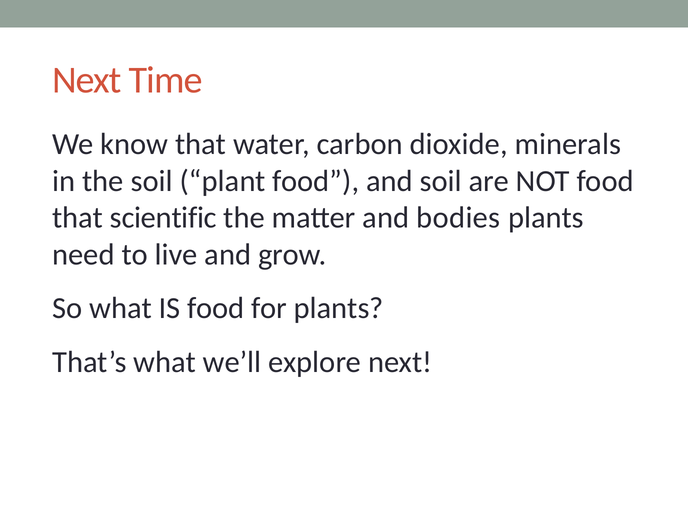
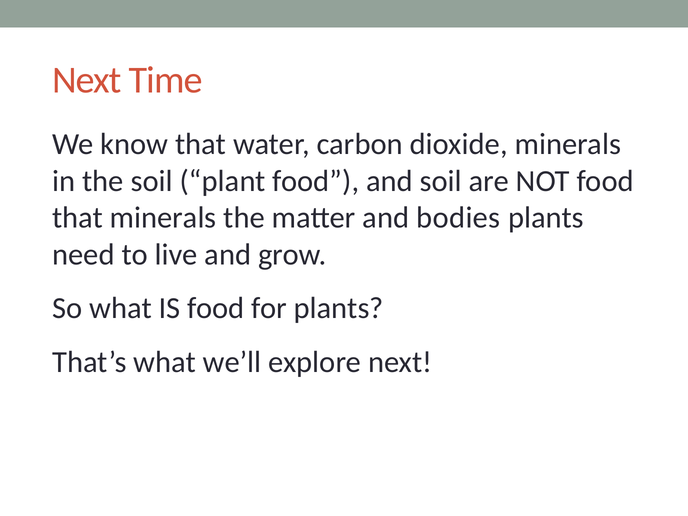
that scientific: scientific -> minerals (163, 218)
